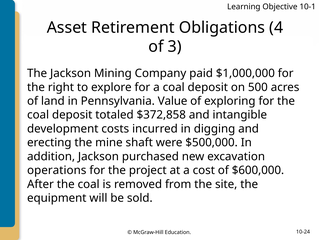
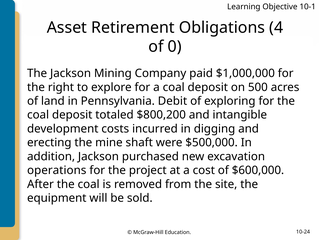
3: 3 -> 0 (175, 47)
Value: Value -> Debit (172, 101)
$372,858: $372,858 -> $800,200 (161, 115)
